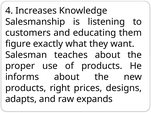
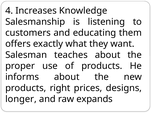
figure: figure -> offers (18, 44)
adapts: adapts -> longer (21, 99)
